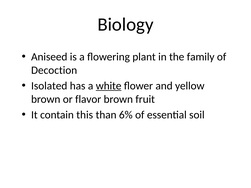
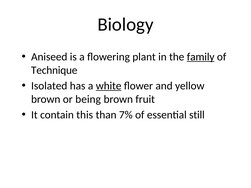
family underline: none -> present (201, 57)
Decoction: Decoction -> Technique (54, 70)
flavor: flavor -> being (88, 99)
6%: 6% -> 7% (126, 115)
soil: soil -> still (197, 115)
